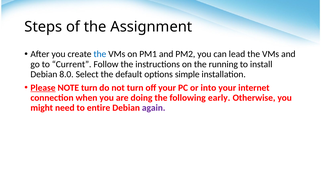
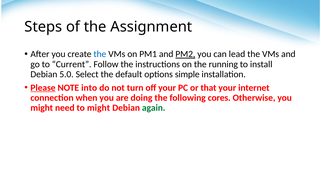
PM2 underline: none -> present (185, 54)
8.0: 8.0 -> 5.0 (66, 74)
NOTE turn: turn -> into (89, 88)
into: into -> that (208, 88)
early: early -> cores (219, 98)
to entire: entire -> might (99, 108)
again colour: purple -> green (154, 108)
